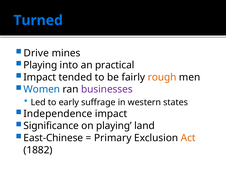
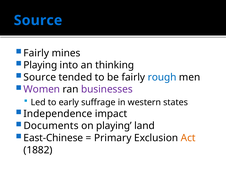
Turned: Turned -> Source (38, 20)
Drive: Drive -> Fairly (36, 53)
practical: practical -> thinking (115, 65)
Impact: Impact -> Source (40, 77)
rough colour: orange -> blue (162, 77)
Women colour: blue -> purple (42, 89)
Significance: Significance -> Documents (51, 125)
